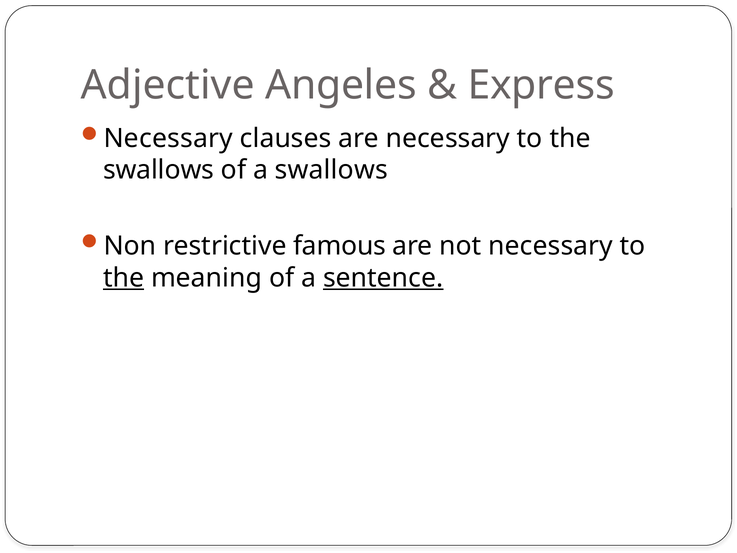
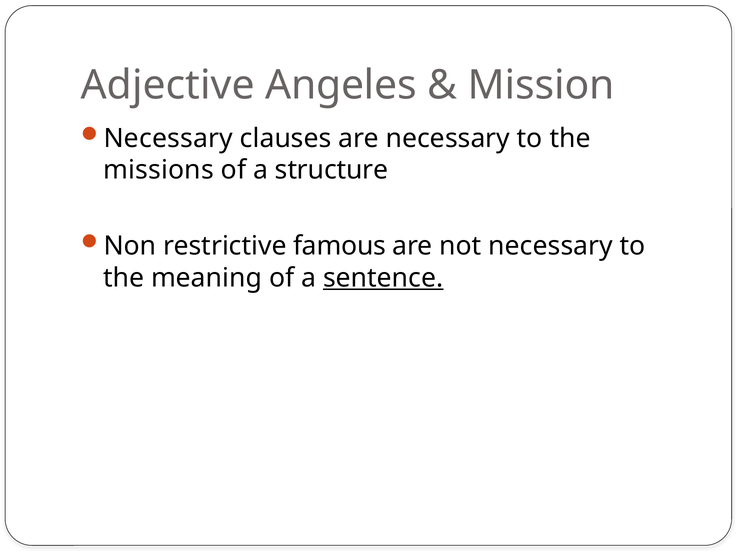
Express: Express -> Mission (541, 85)
swallows: swallows -> missions (158, 170)
a swallows: swallows -> structure (332, 170)
the underline: present -> none (124, 278)
